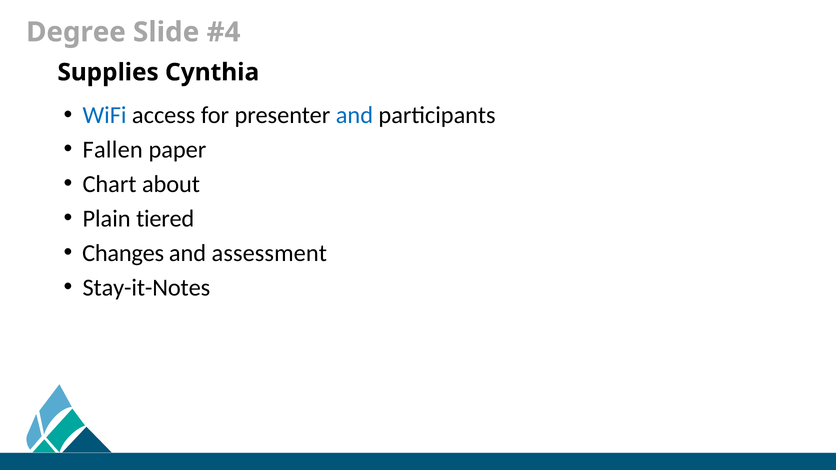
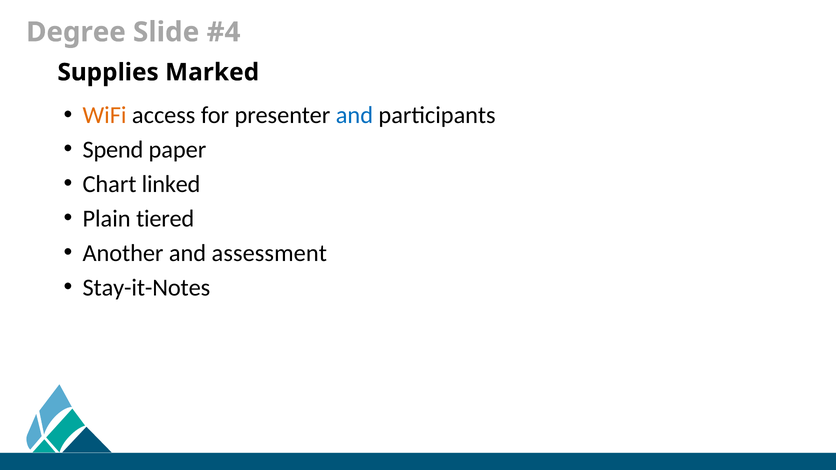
Cynthia: Cynthia -> Marked (212, 72)
WiFi colour: blue -> orange (105, 115)
Fallen: Fallen -> Spend (113, 150)
about: about -> linked (171, 184)
Changes: Changes -> Another (123, 253)
